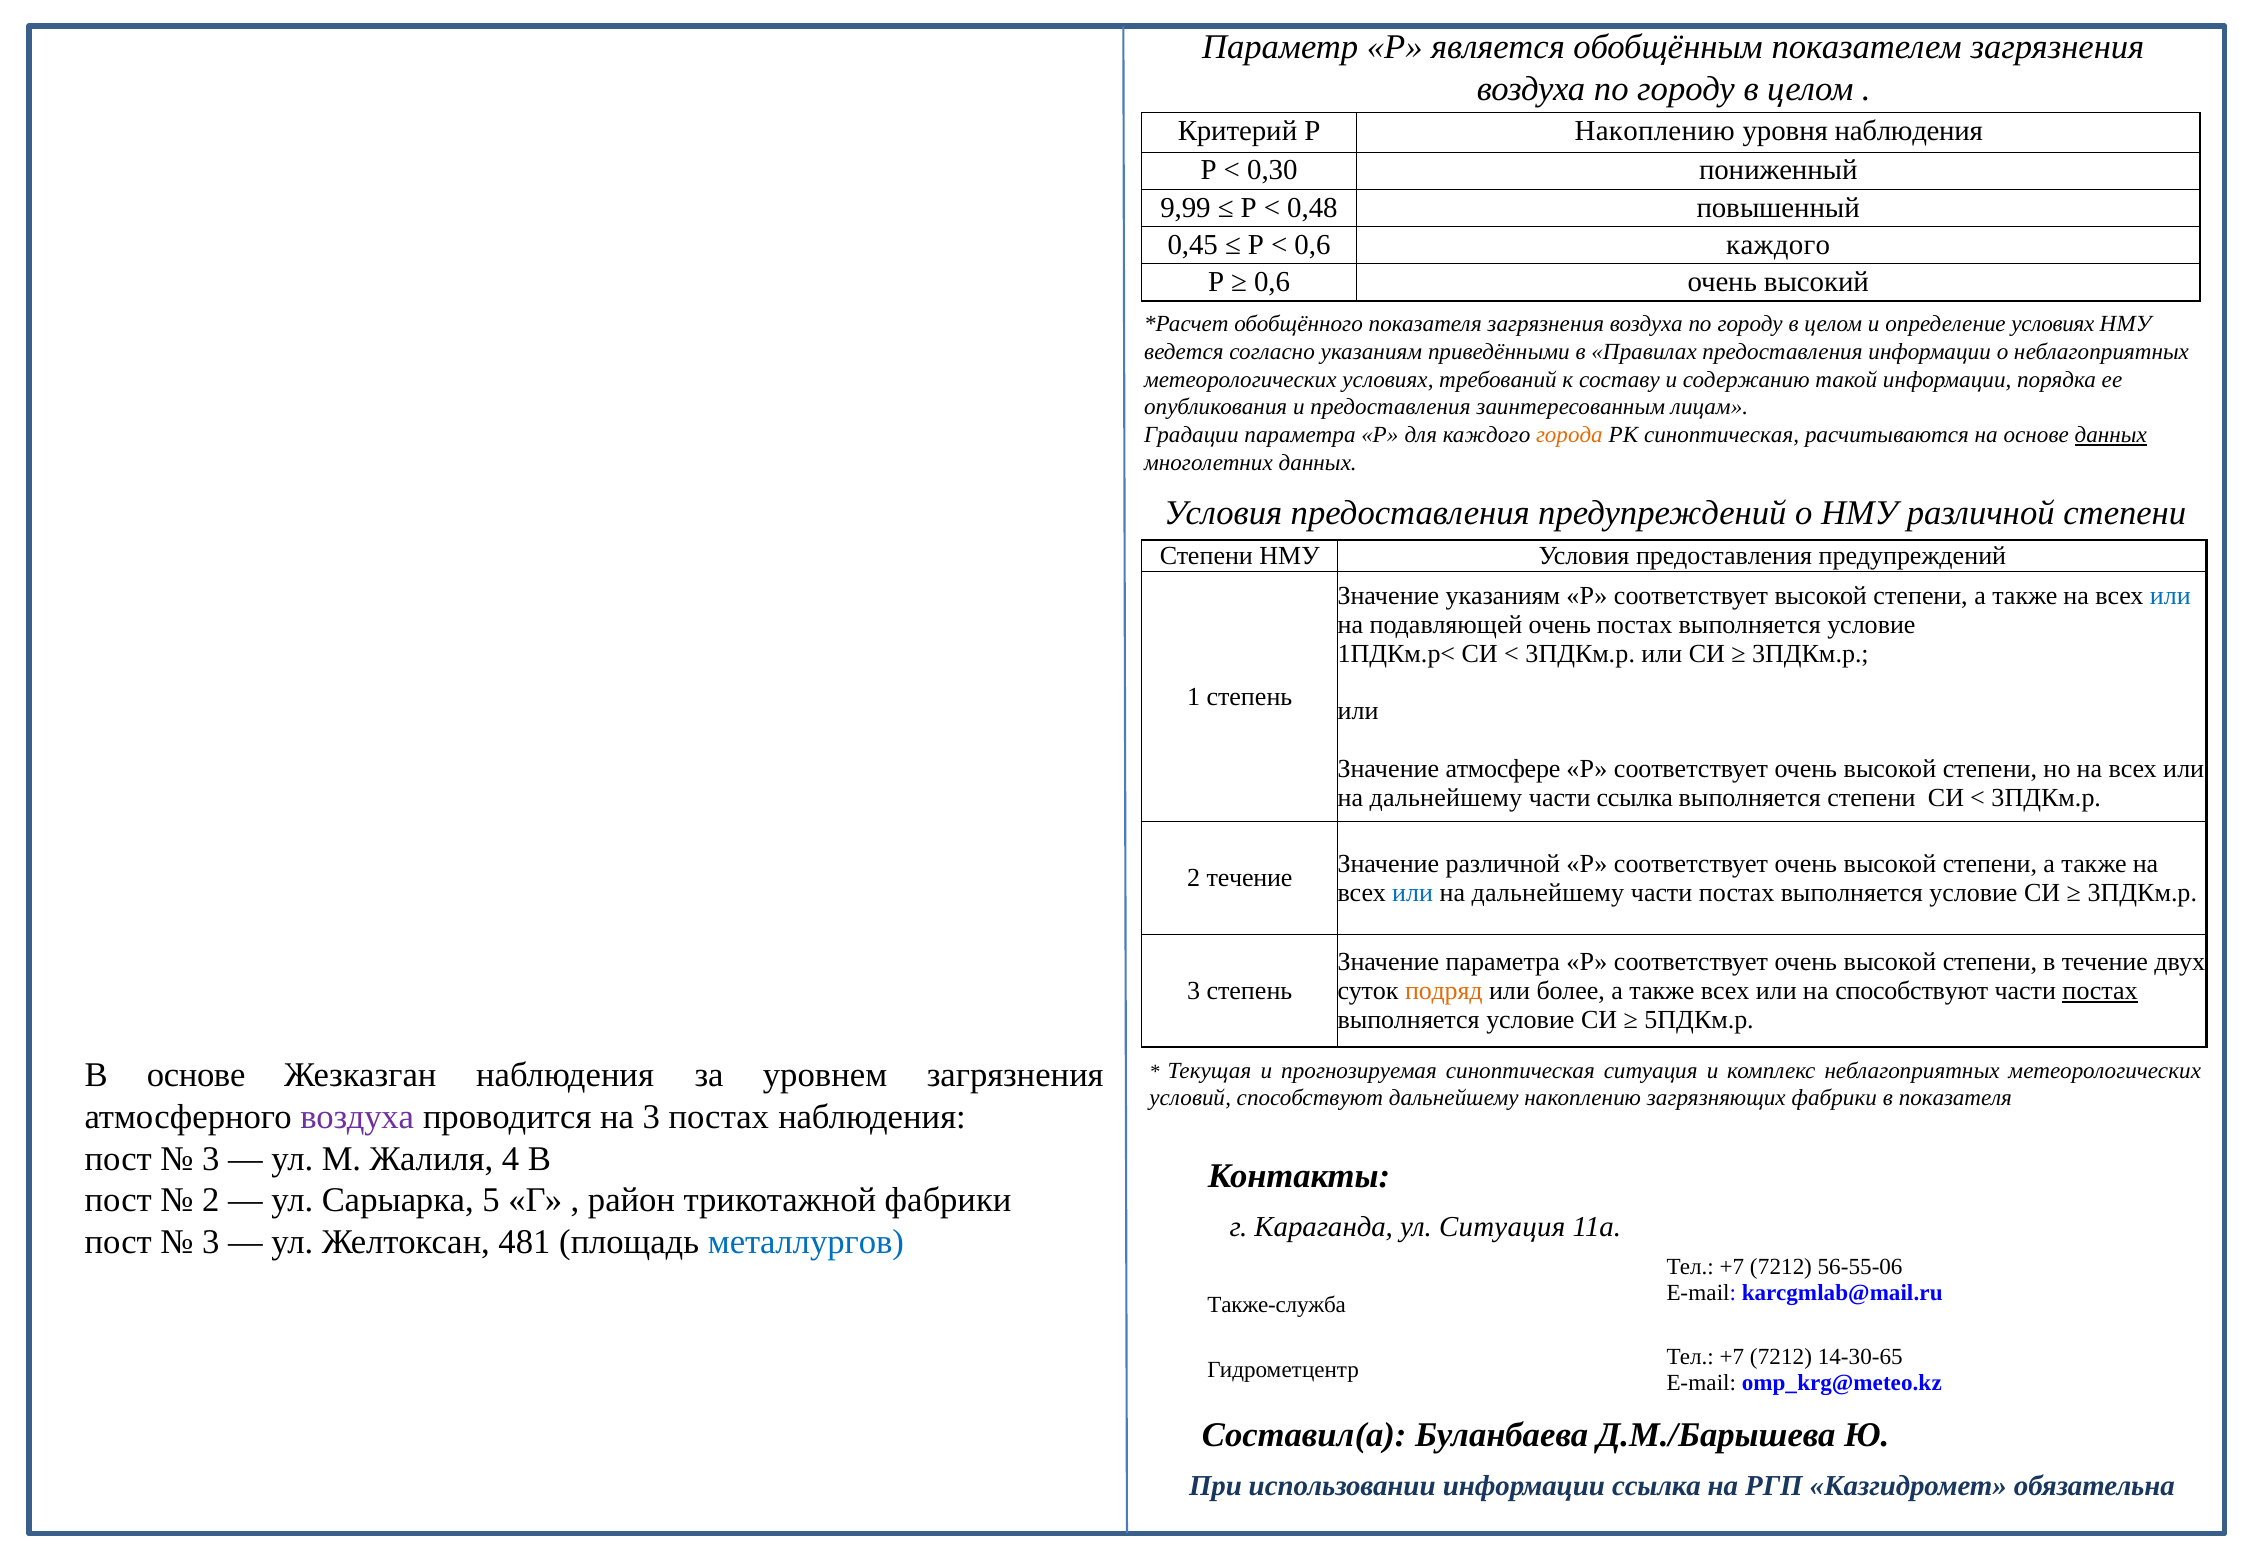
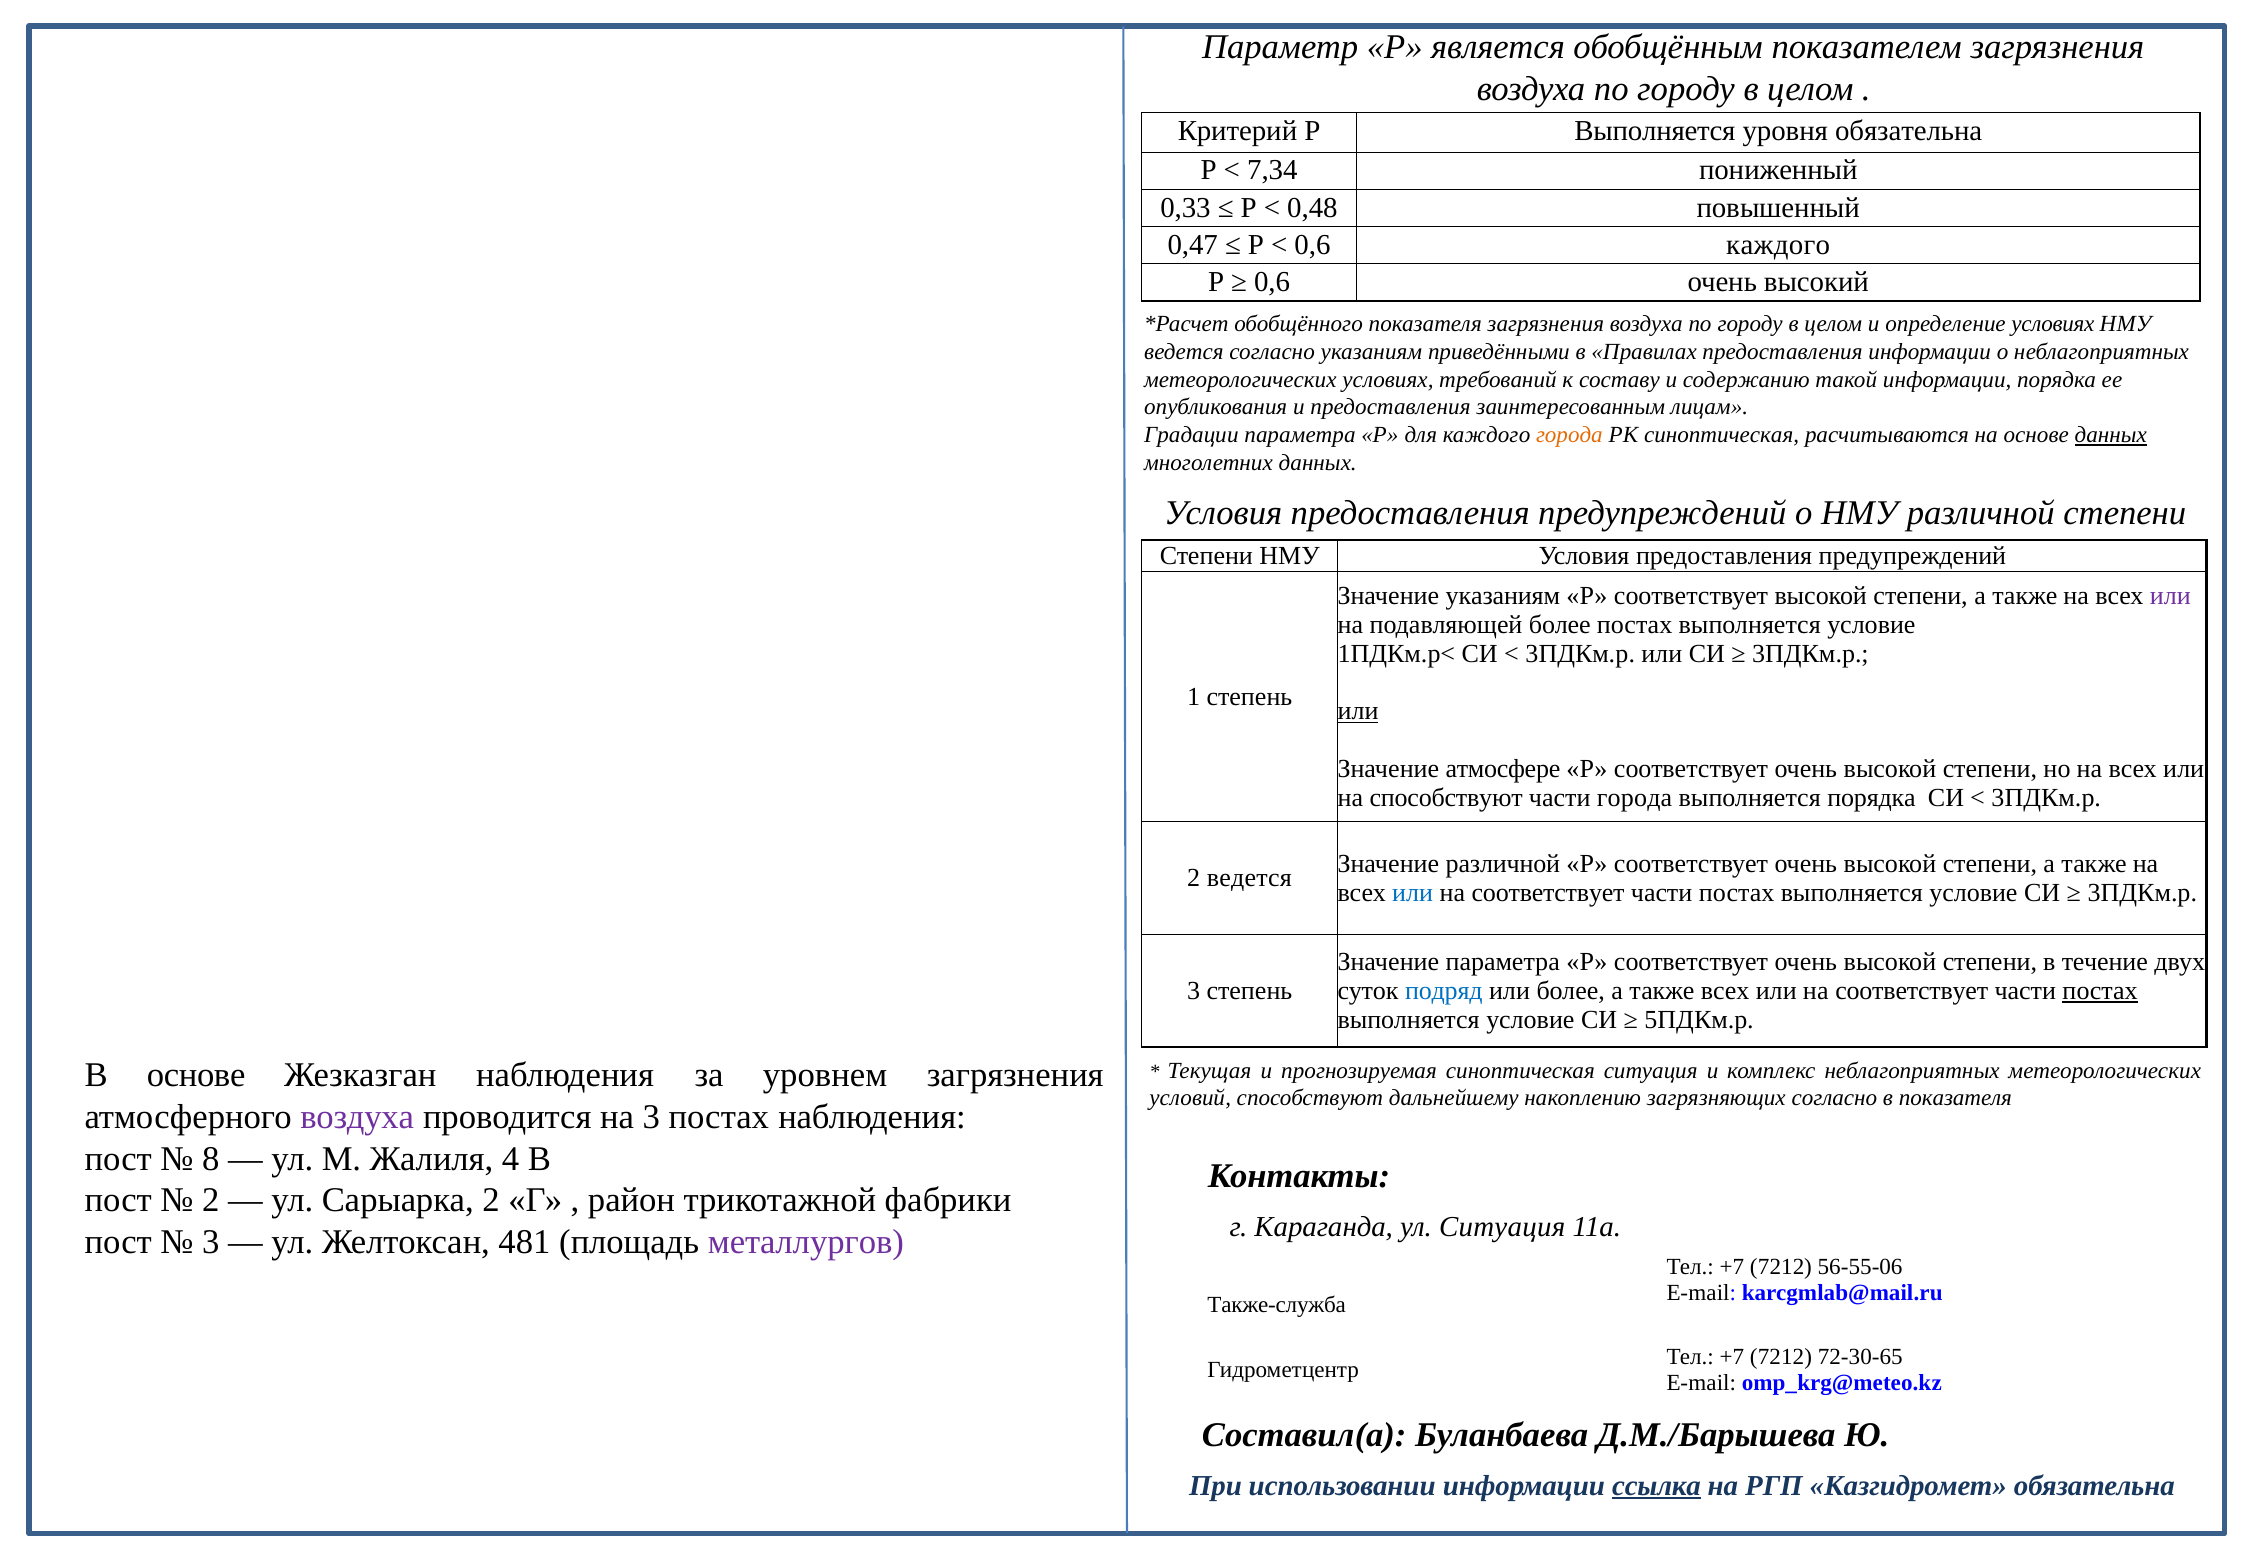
Р Накоплению: Накоплению -> Выполняется (1655, 131)
уровня наблюдения: наблюдения -> обязательна (1909, 131)
0,30: 0,30 -> 7,34 (1272, 171)
9,99: 9,99 -> 0,33 (1185, 208)
0,45: 0,45 -> 0,47 (1193, 245)
или colour: blue -> purple (2170, 596)
подавляющей очень: очень -> более (1560, 625)
или underline: none -> present (1358, 711)
дальнейшему: дальнейшему -> способствуют (1446, 798)
части ссылка: ссылка -> города (1635, 798)
выполняется степени: степени -> порядка (1871, 798)
2 течение: течение -> ведется (1249, 879)
дальнейшему: дальнейшему -> соответствует (1548, 893)
подряд colour: orange -> blue (1444, 991)
способствуют: способствуют -> соответствует (1912, 991)
загрязняющих фабрики: фабрики -> согласно (1834, 1099)
3: 3 -> 8 (211, 1159)
Сарыарка 5: 5 -> 2 (491, 1201)
металлургов colour: blue -> purple (806, 1242)
14-30-65: 14-30-65 -> 72-30-65 (1860, 1357)
ссылка underline: none -> present (1657, 1486)
